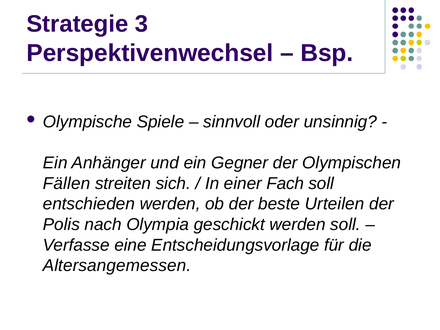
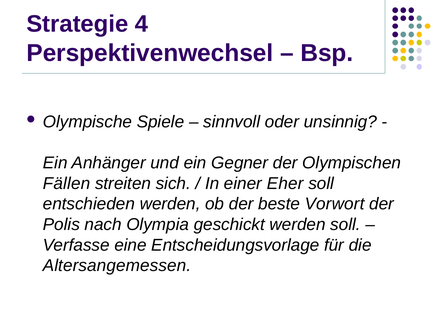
3: 3 -> 4 (142, 24)
Fach: Fach -> Eher (285, 183)
Urteilen: Urteilen -> Vorwort (335, 204)
